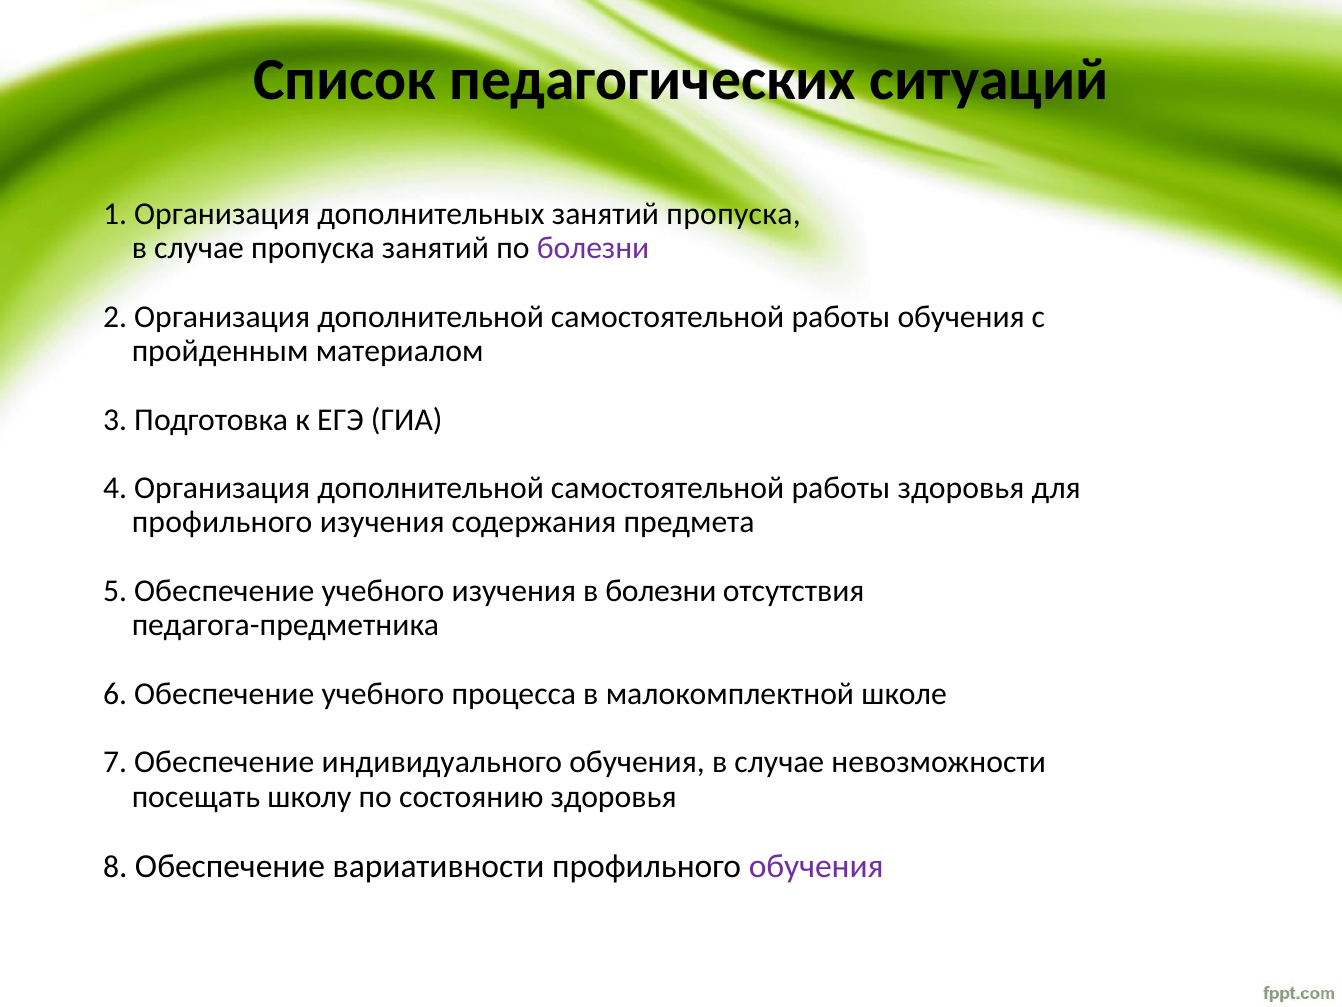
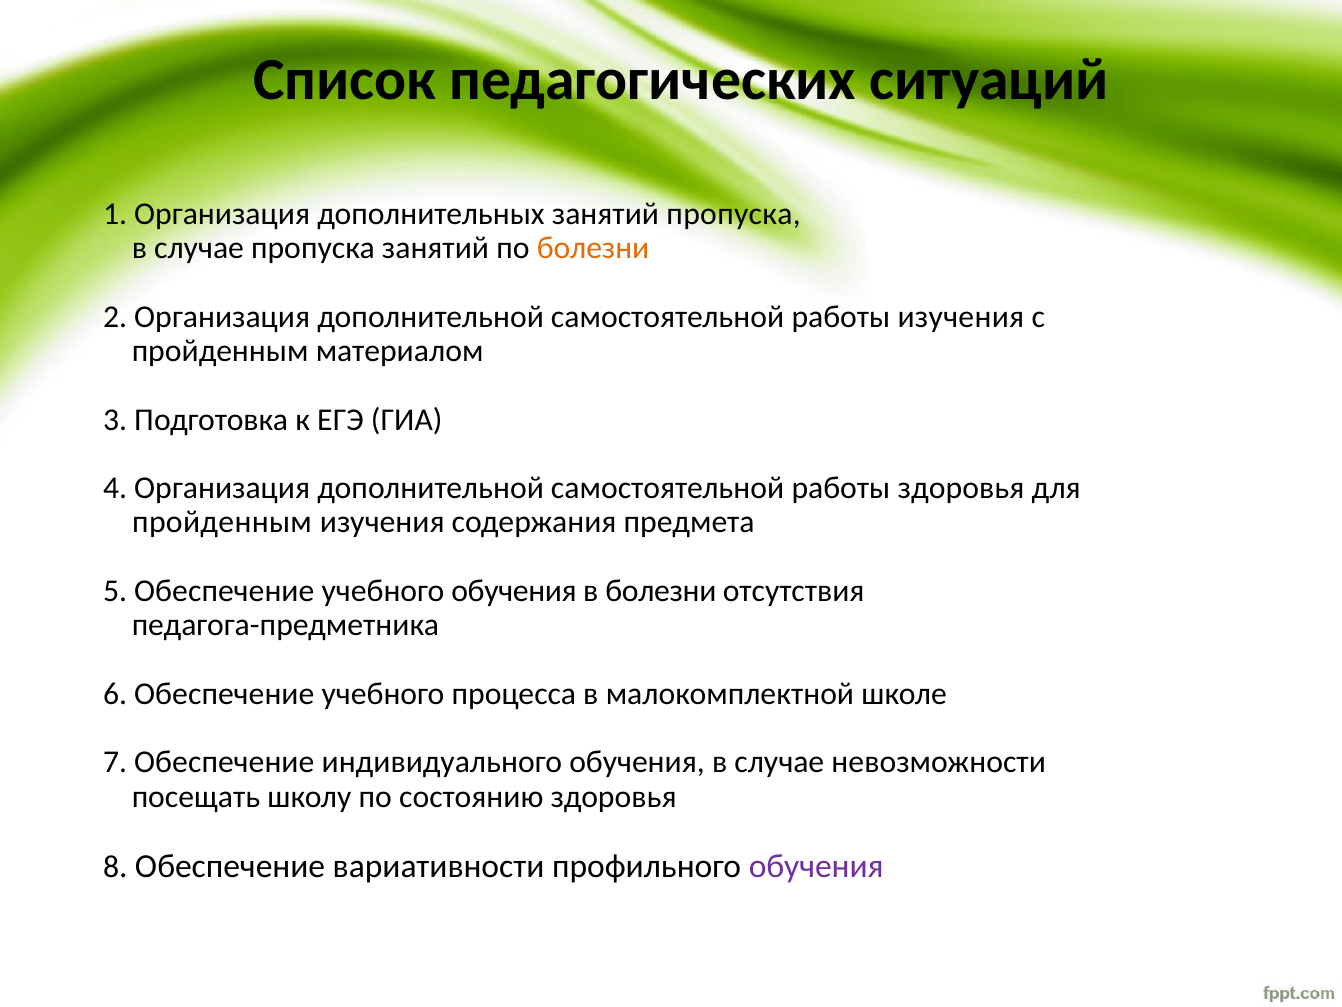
болезни colour: purple -> orange (593, 248)
работы обучения: обучения -> изучения (961, 317)
профильного: профильного -> пройденным (222, 522)
учебного изучения: изучения -> обучения (514, 591)
